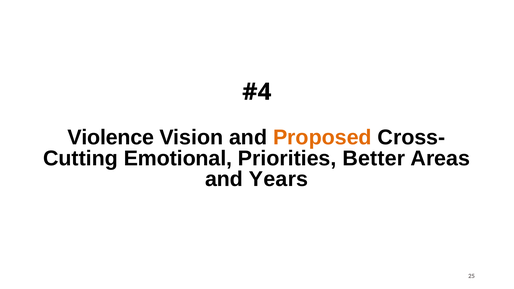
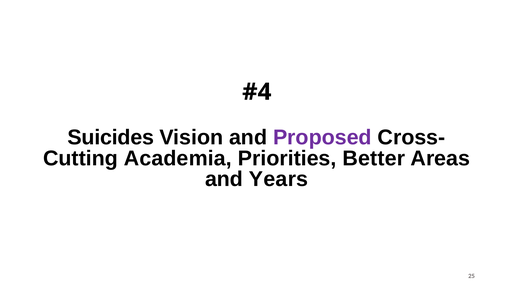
Violence: Violence -> Suicides (111, 138)
Proposed colour: orange -> purple (322, 138)
Emotional: Emotional -> Academia (178, 158)
